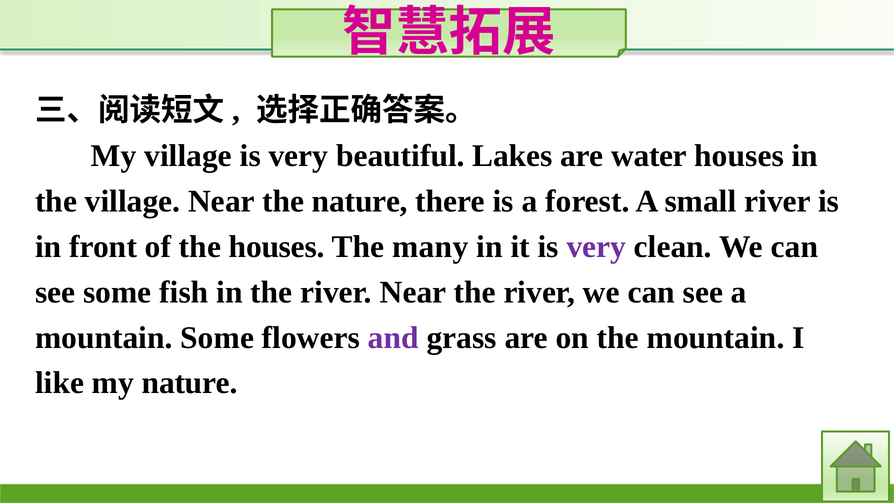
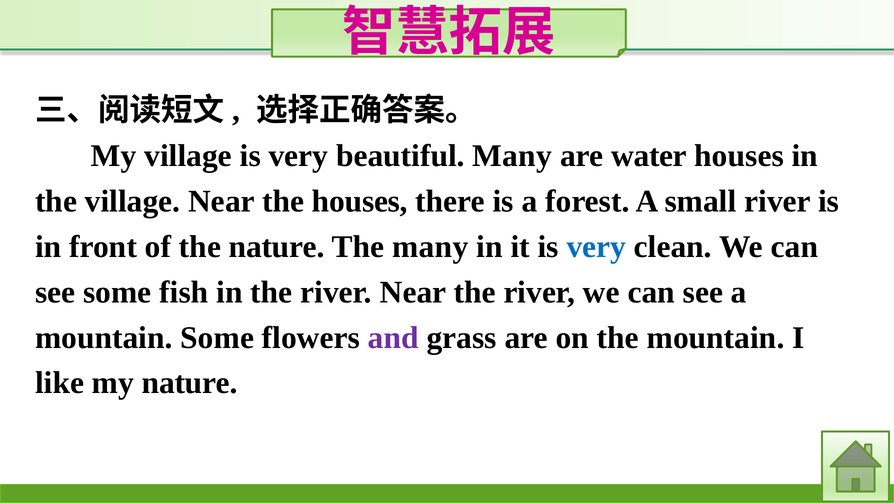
beautiful Lakes: Lakes -> Many (512, 156)
the nature: nature -> houses (360, 201)
the houses: houses -> nature (277, 247)
very colour: purple -> blue (596, 247)
